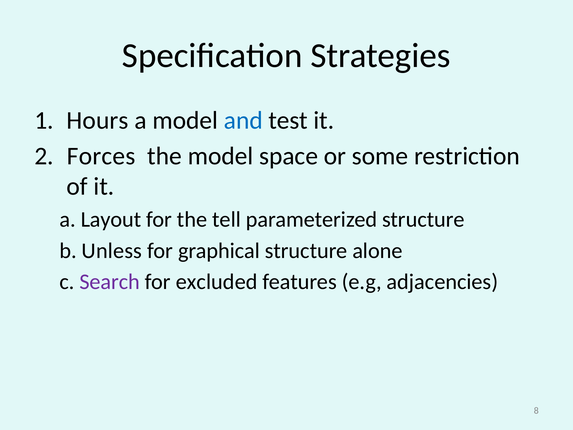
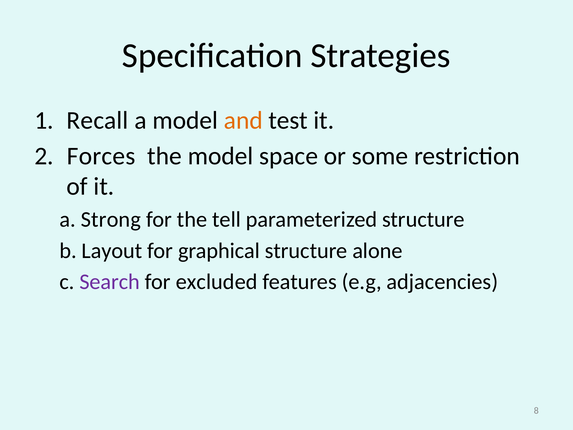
Hours: Hours -> Recall (98, 120)
and colour: blue -> orange (243, 120)
Layout: Layout -> Strong (111, 219)
Unless: Unless -> Layout (112, 251)
